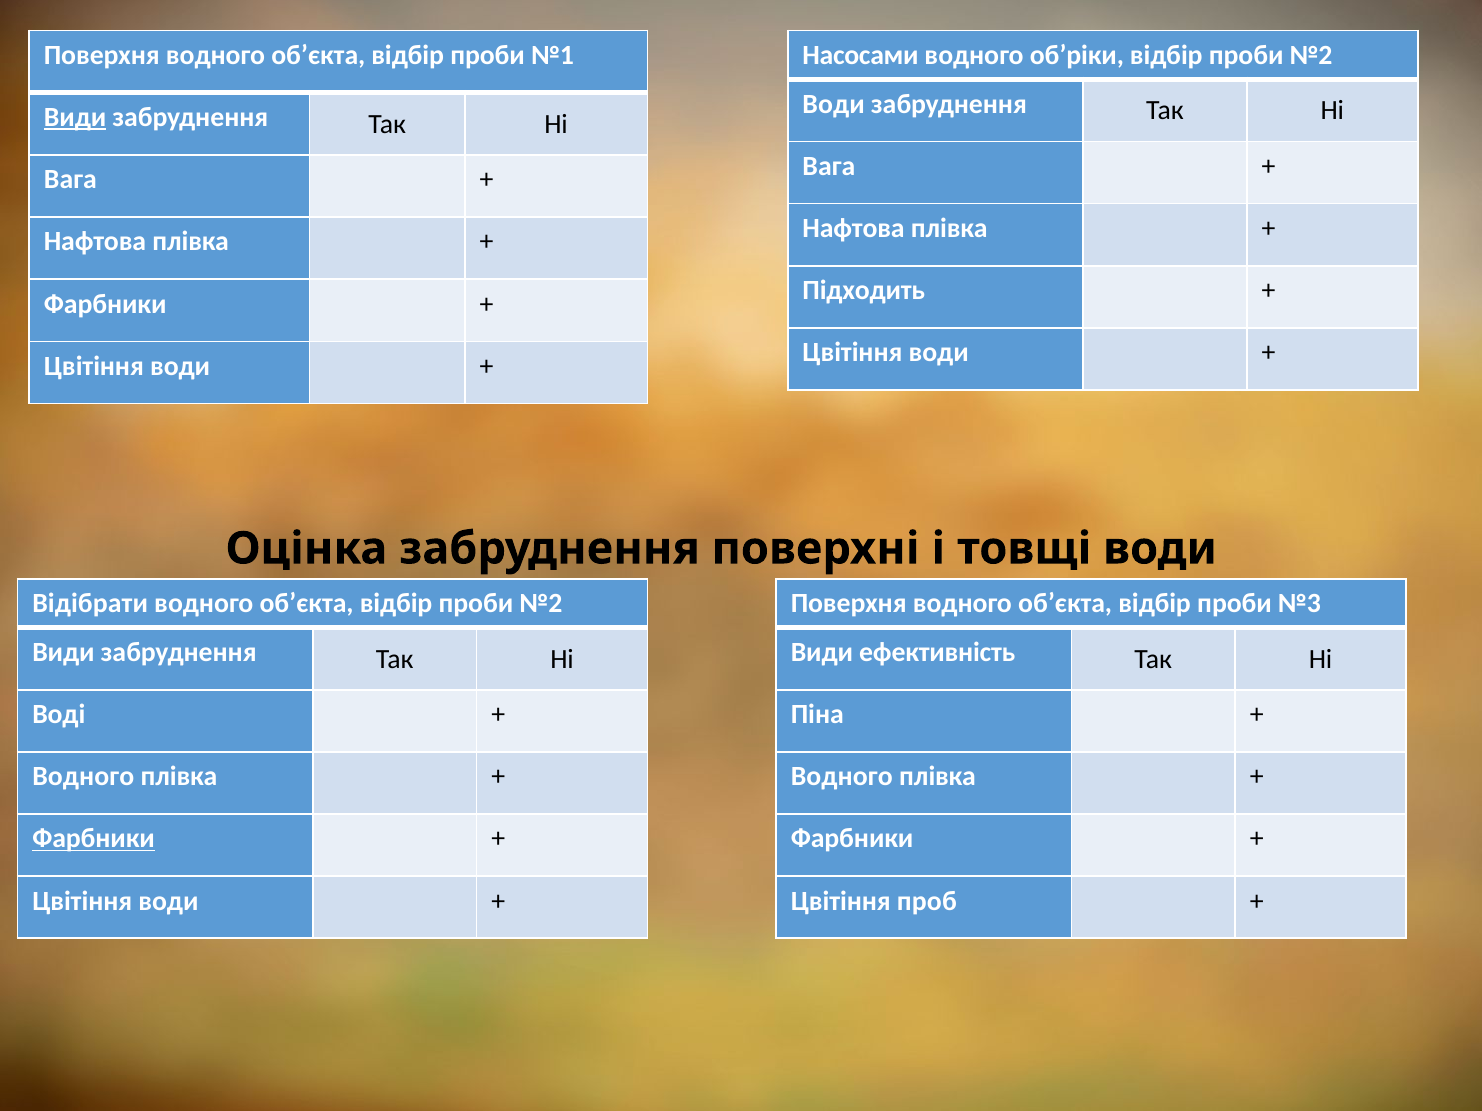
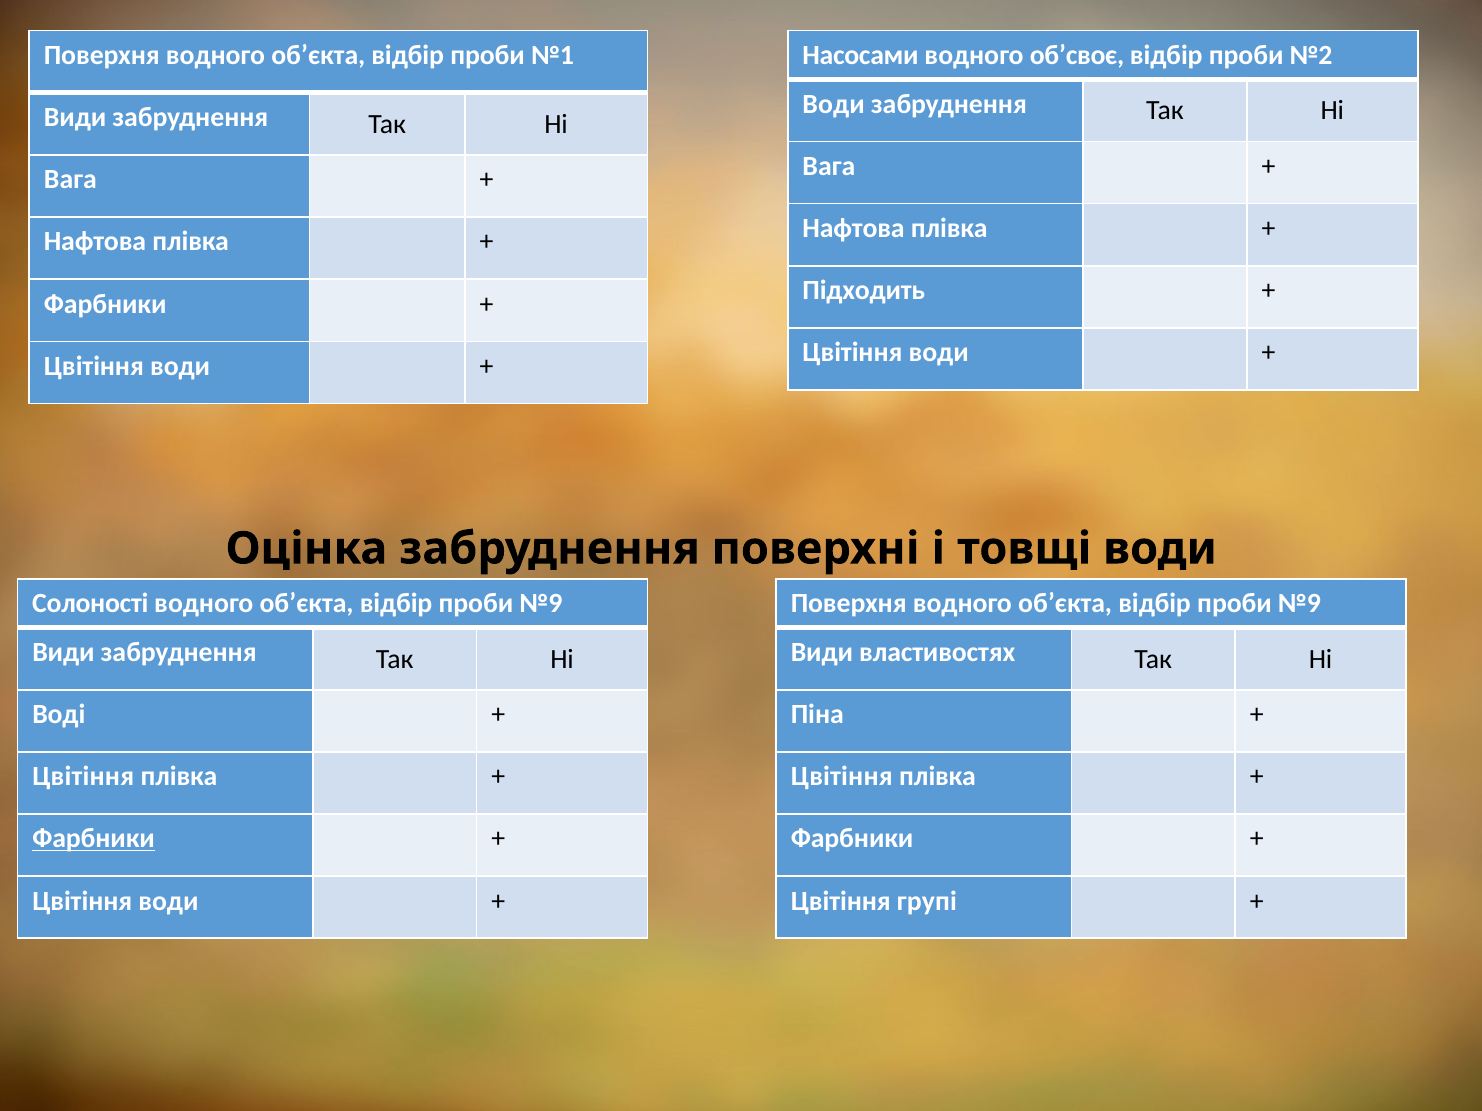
об’ріки: об’ріки -> об’своє (1077, 55)
Види underline: present -> none (75, 117)
Відібрати: Відібрати -> Солоності (90, 604)
№2: №2 -> №9 (541, 604)
№3: №3 -> №9 (1299, 604)
ефективність: ефективність -> властивостях (937, 652)
Водного: Водного -> Цвітіння (83, 777)
Водного: Водного -> Цвітіння (842, 777)
проб: проб -> групі (927, 901)
